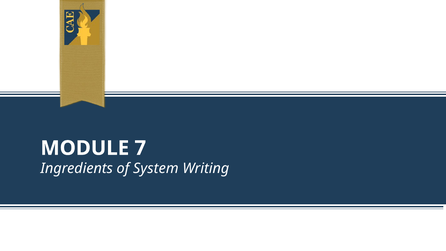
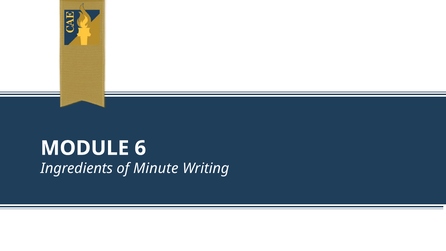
7: 7 -> 6 (140, 148)
System: System -> Minute (156, 168)
